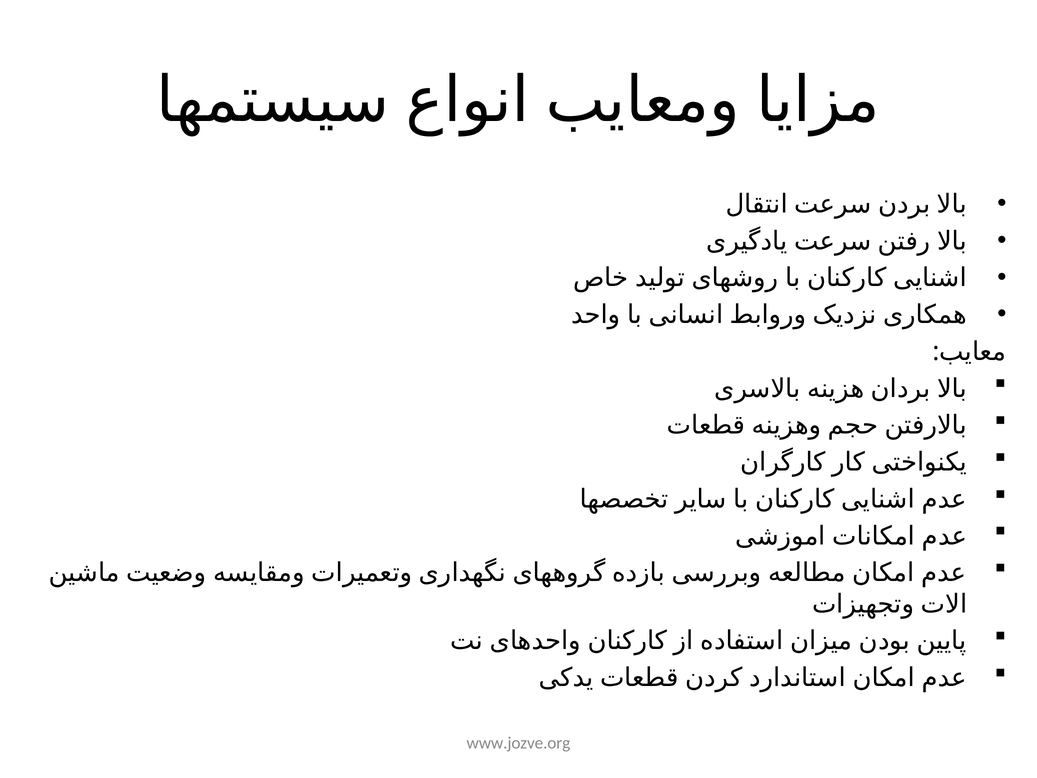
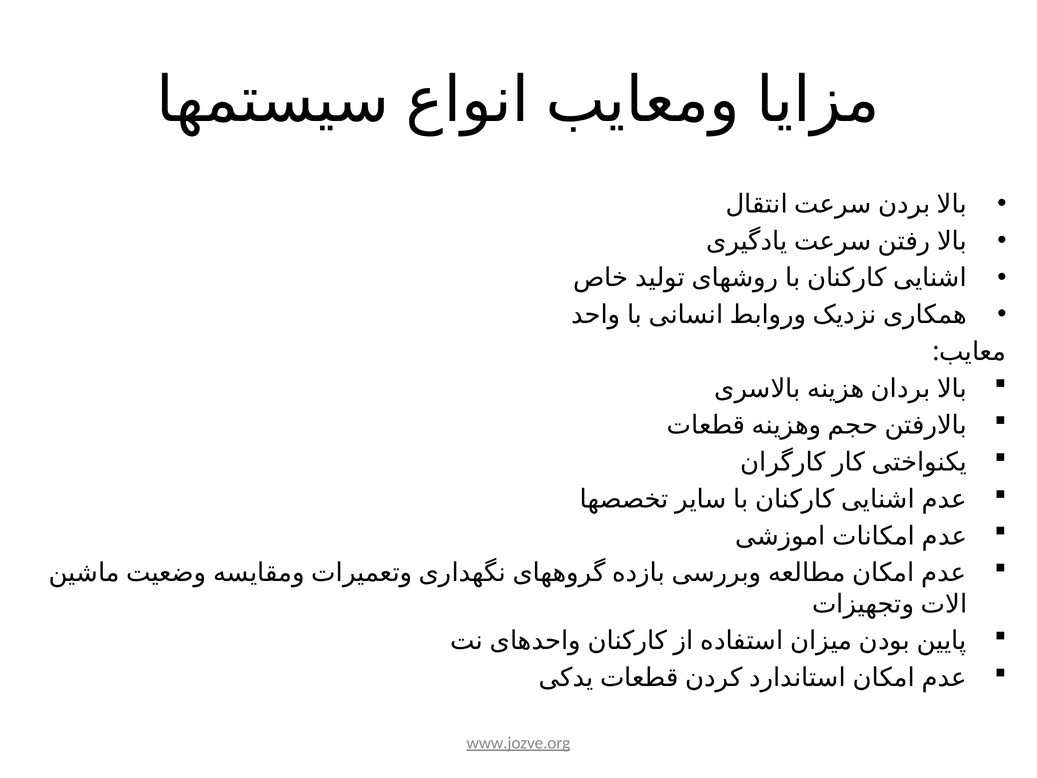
www.jozve.org underline: none -> present (518, 743)
